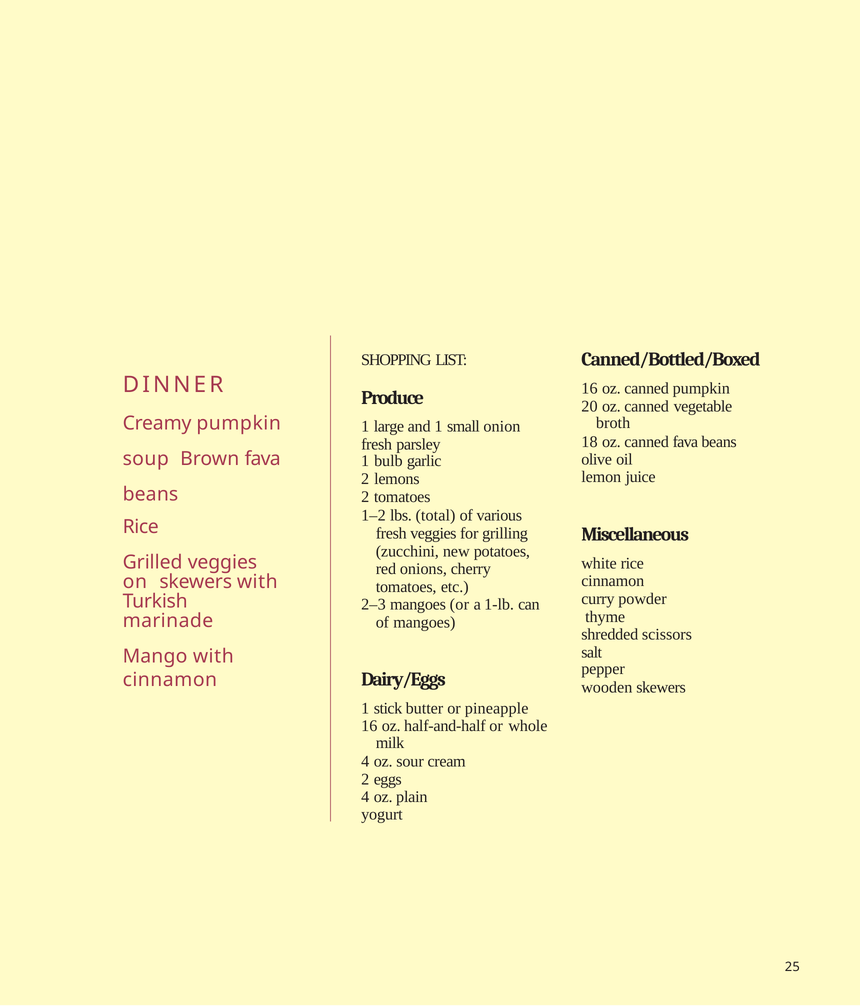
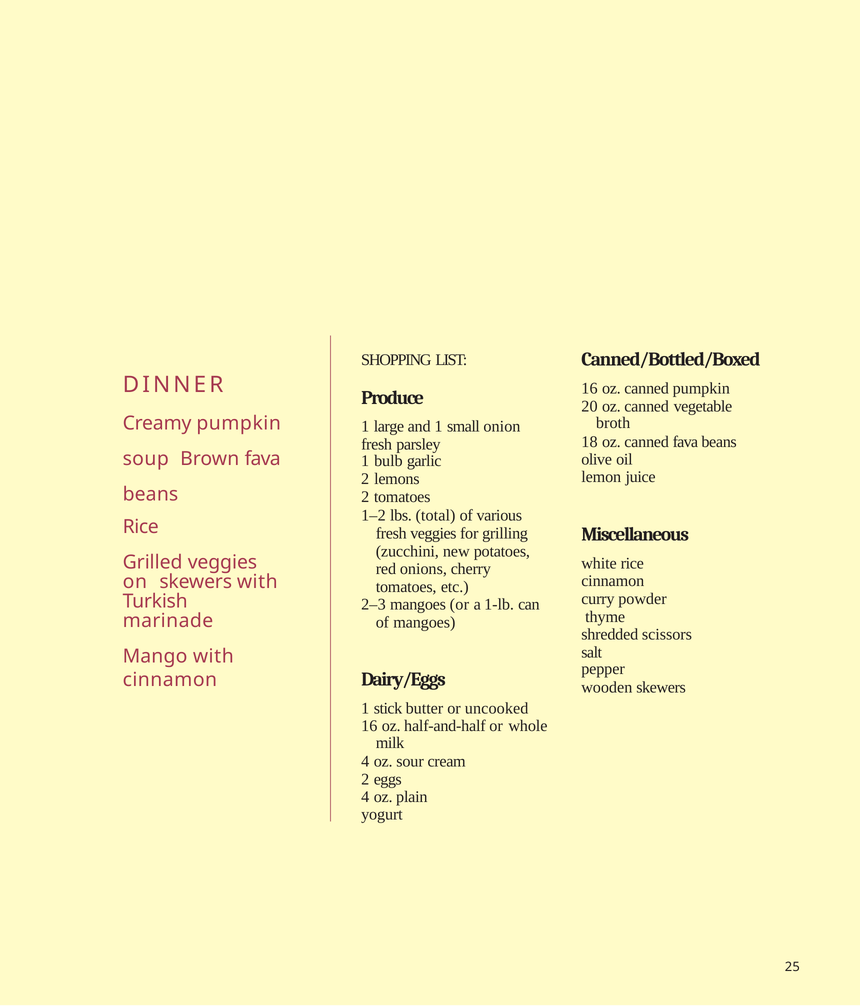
pineapple: pineapple -> uncooked (497, 709)
